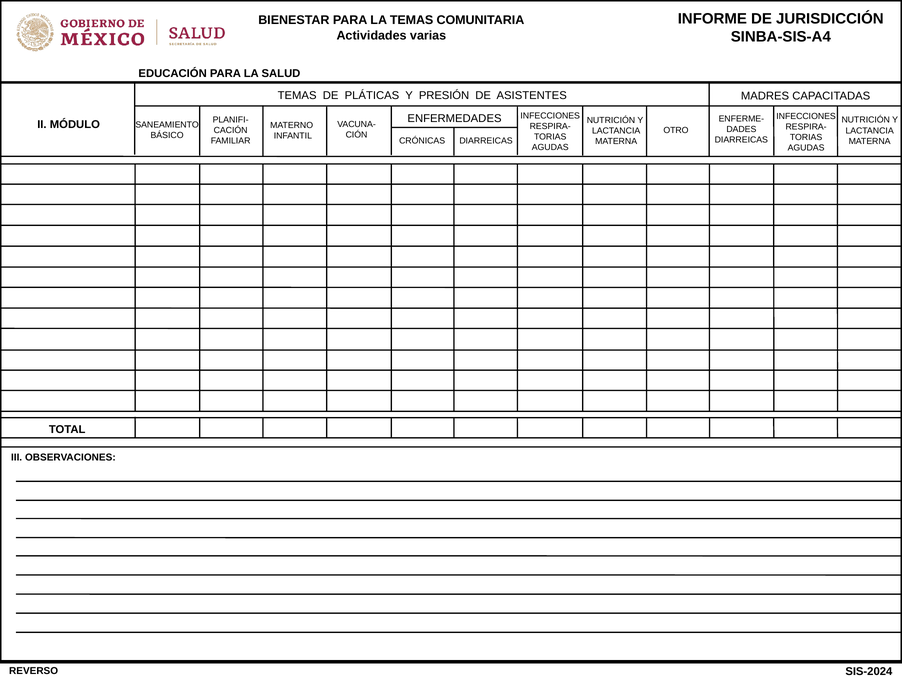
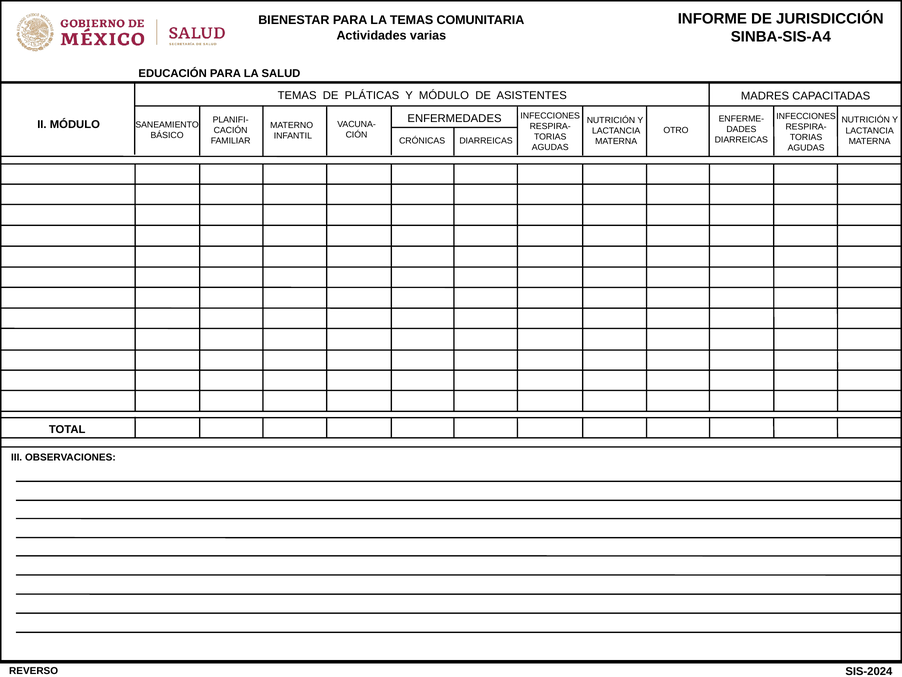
Y PRESIÓN: PRESIÓN -> MÓDULO (444, 96)
